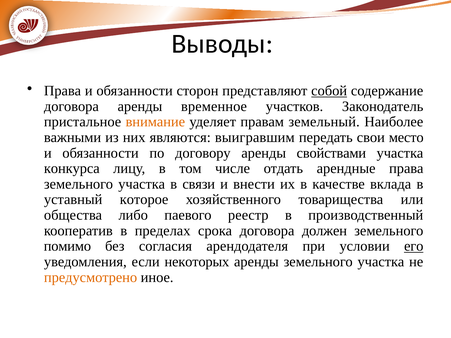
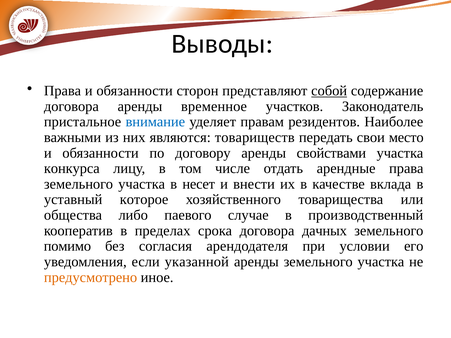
внимание colour: orange -> blue (155, 122)
земельный: земельный -> резидентов (324, 122)
выигравшим: выигравшим -> товариществ (255, 137)
связи: связи -> несет (199, 184)
реестр: реестр -> случае (248, 215)
должен: должен -> дачных (324, 231)
его underline: present -> none (414, 246)
некоторых: некоторых -> указанной (197, 262)
